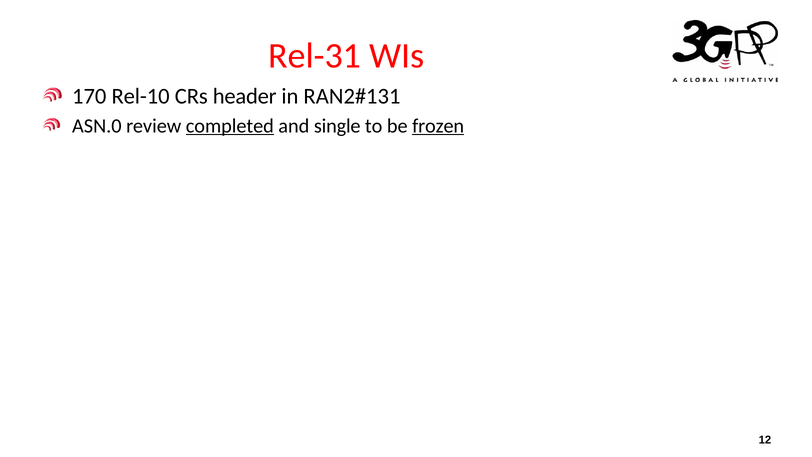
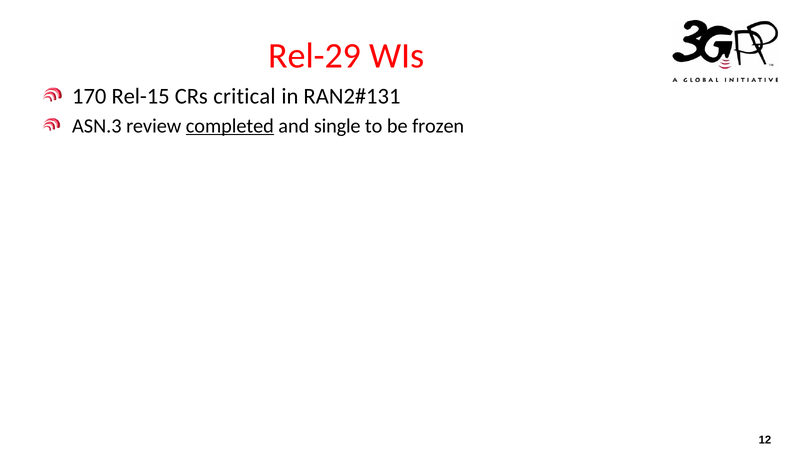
Rel-31: Rel-31 -> Rel-29 (315, 56)
Rel-10: Rel-10 -> Rel-15 (141, 96)
header: header -> critical (244, 96)
ASN.0: ASN.0 -> ASN.3 (97, 126)
frozen underline: present -> none (438, 126)
